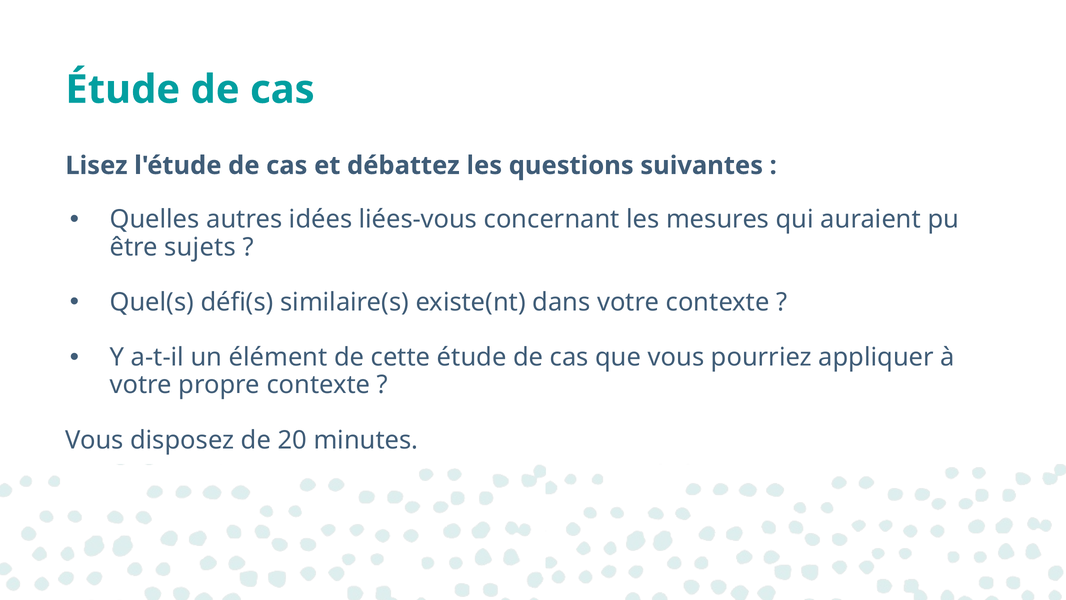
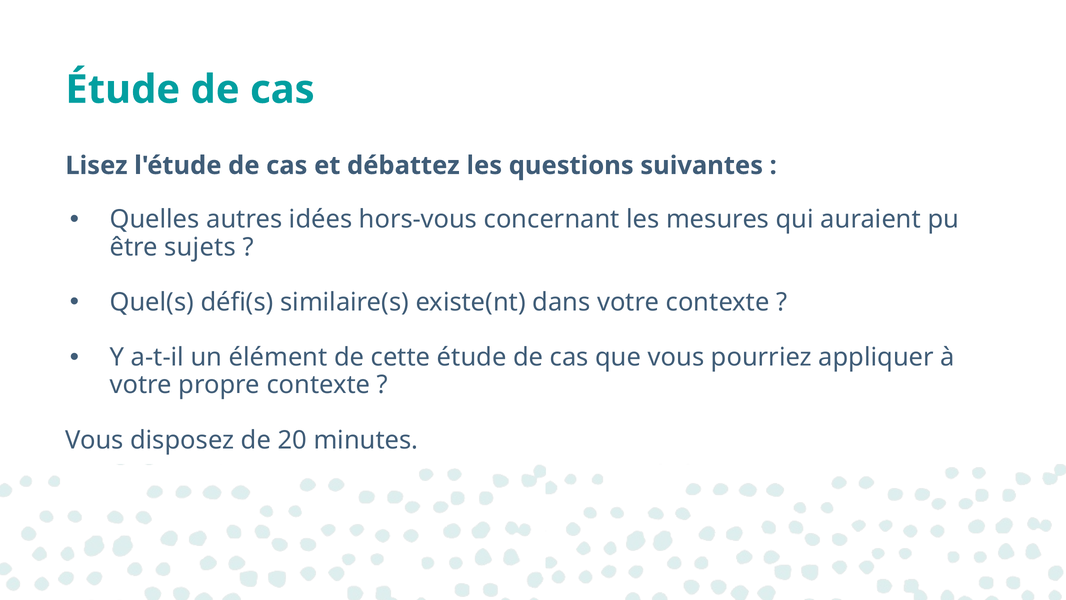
liées-vous: liées-vous -> hors-vous (418, 219)
